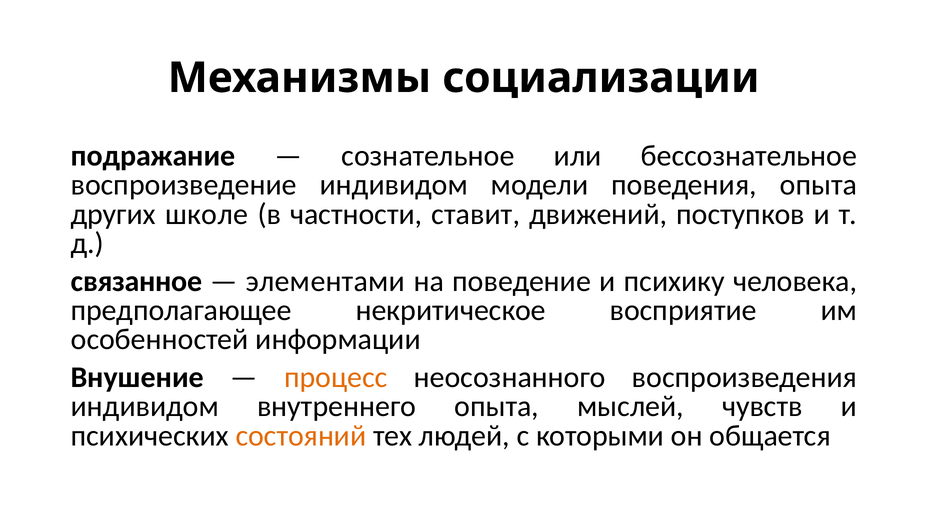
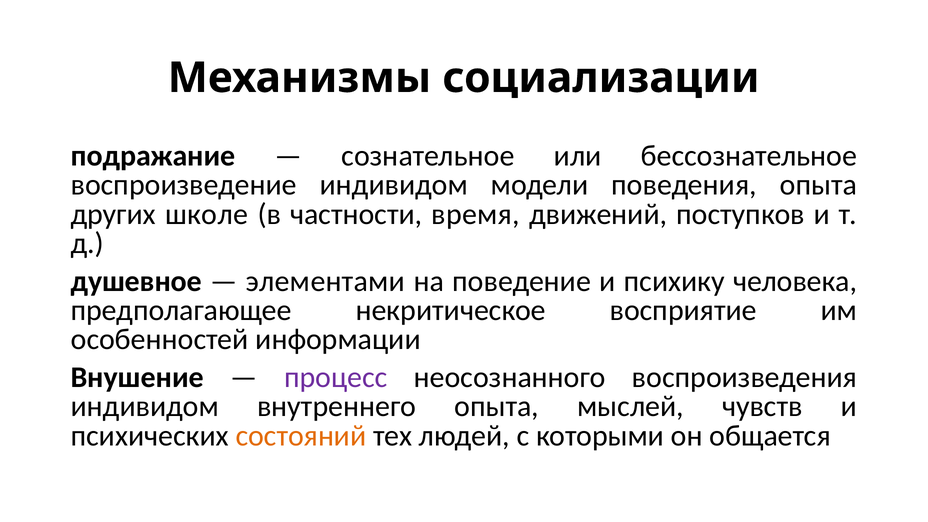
ставит: ставит -> время (476, 214)
связанное: связанное -> душевное (136, 281)
процесс colour: orange -> purple (336, 377)
